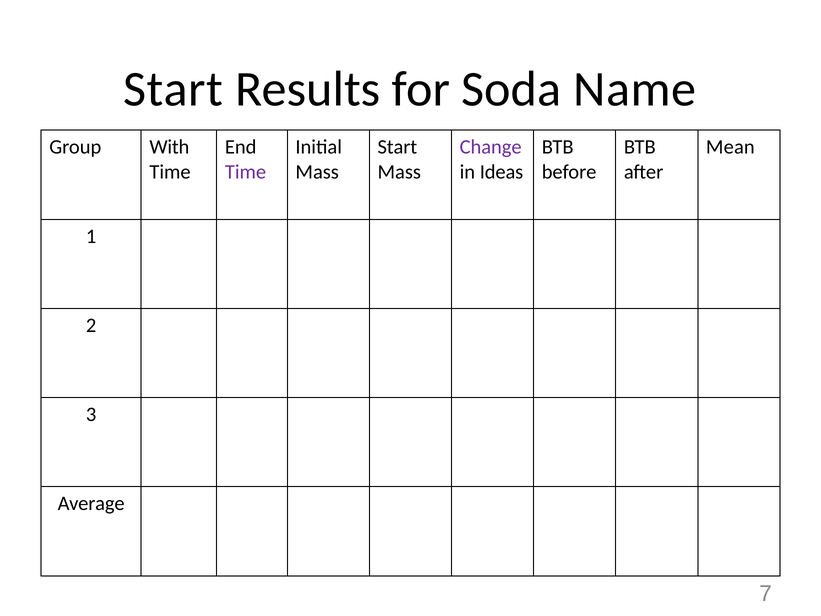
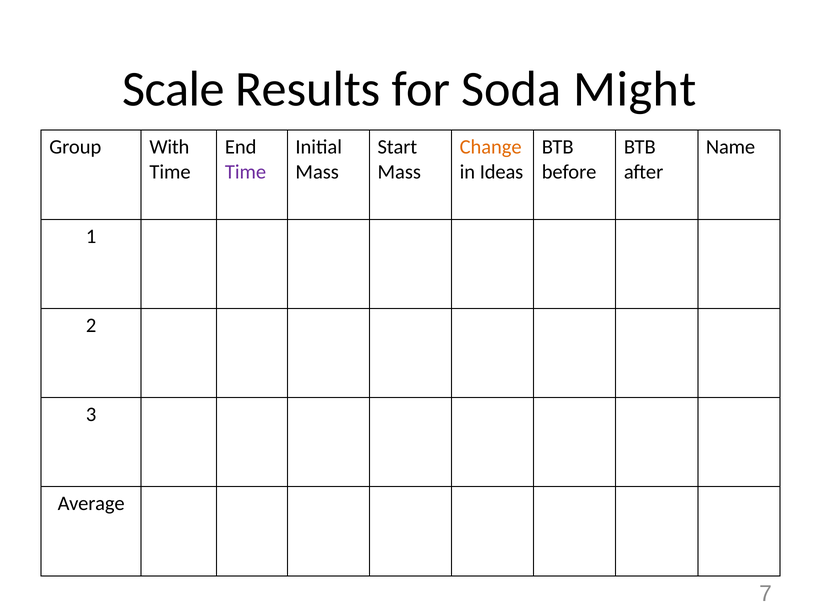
Start: Start -> Scale (174, 89)
Name: Name -> Might (635, 89)
Change colour: purple -> orange (491, 147)
Mean: Mean -> Name (731, 147)
